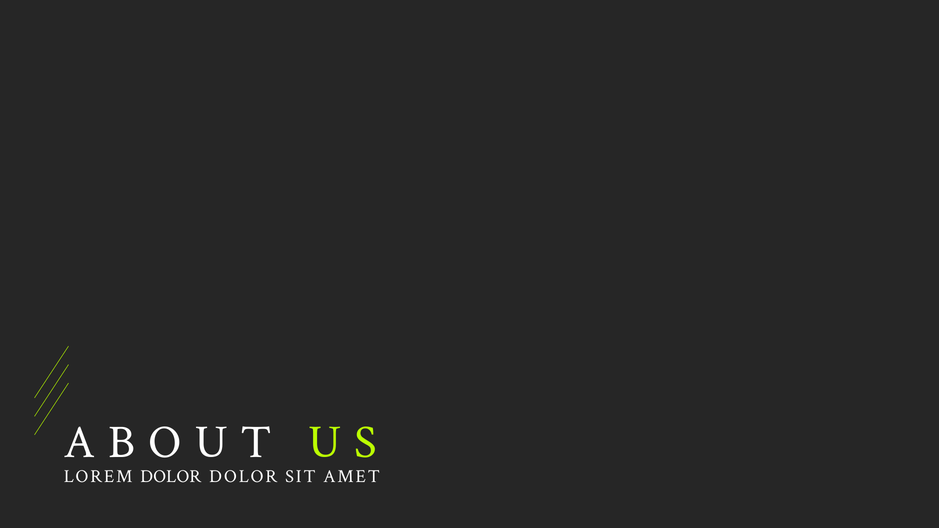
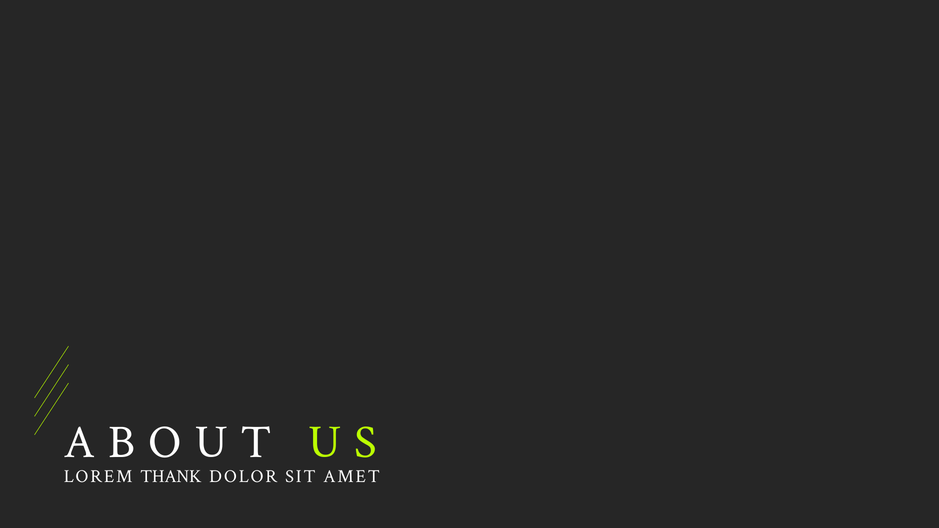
LOREM DOLOR: DOLOR -> THANK (171, 477)
